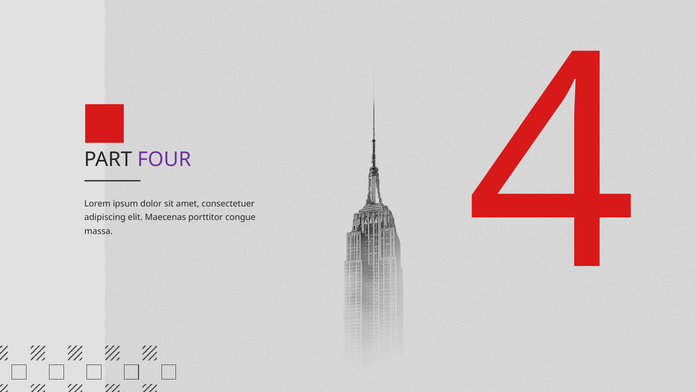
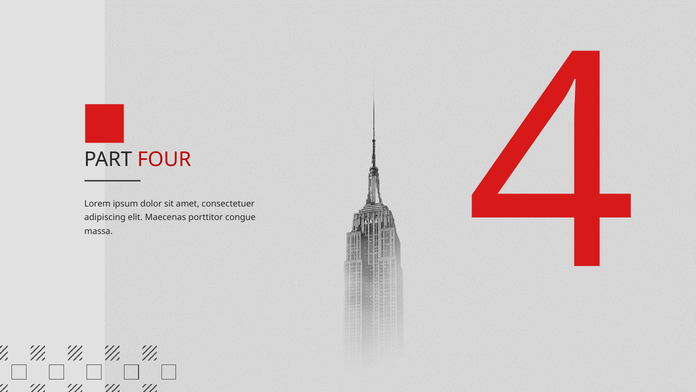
FOUR colour: purple -> red (164, 159)
